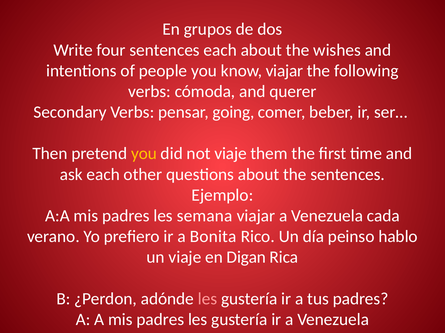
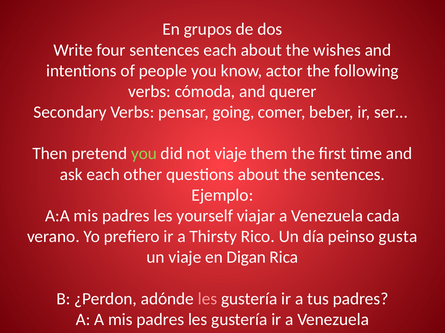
know viajar: viajar -> actor (284, 71)
you colour: yellow -> light green (144, 154)
semana: semana -> yourself (205, 216)
Bonita: Bonita -> Thirsty (213, 237)
hablo: hablo -> gusta (398, 237)
